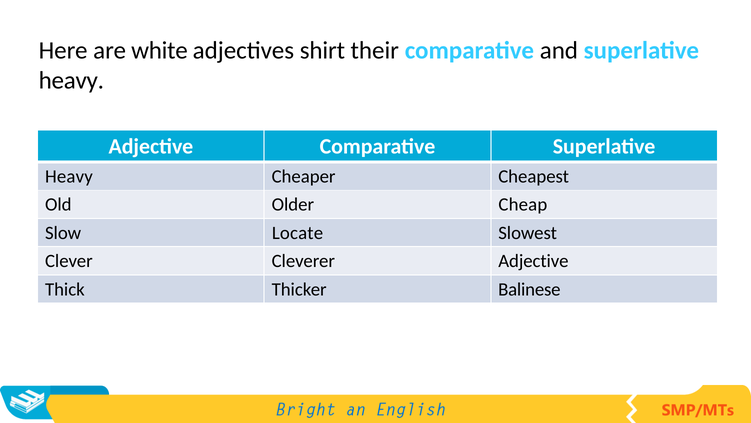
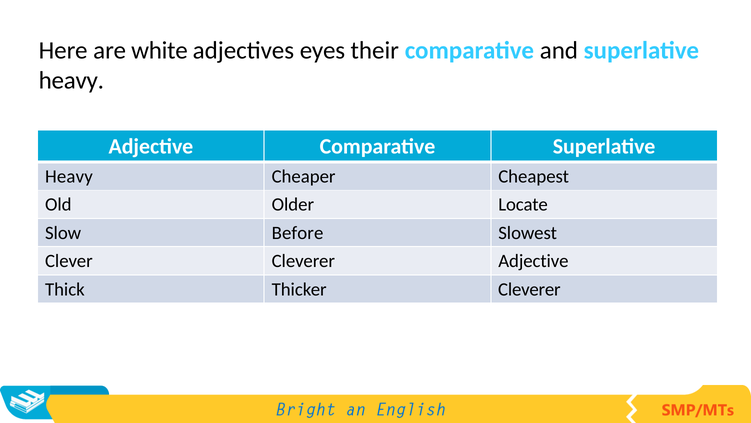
shirt: shirt -> eyes (322, 50)
Cheap: Cheap -> Locate (523, 204)
Locate: Locate -> Before (298, 233)
Thicker Balinese: Balinese -> Cleverer (529, 289)
